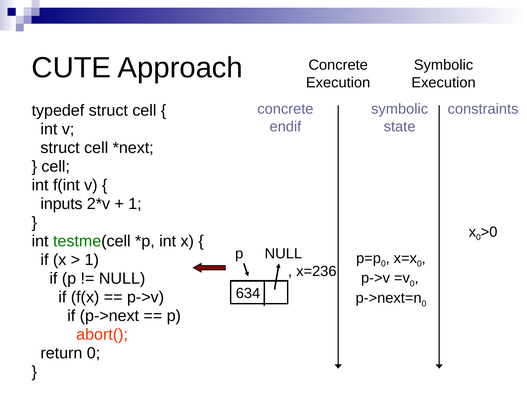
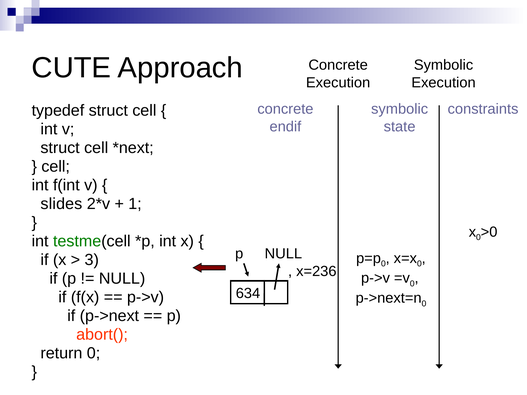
inputs: inputs -> slides (61, 204)
1: 1 -> 3 (92, 260)
